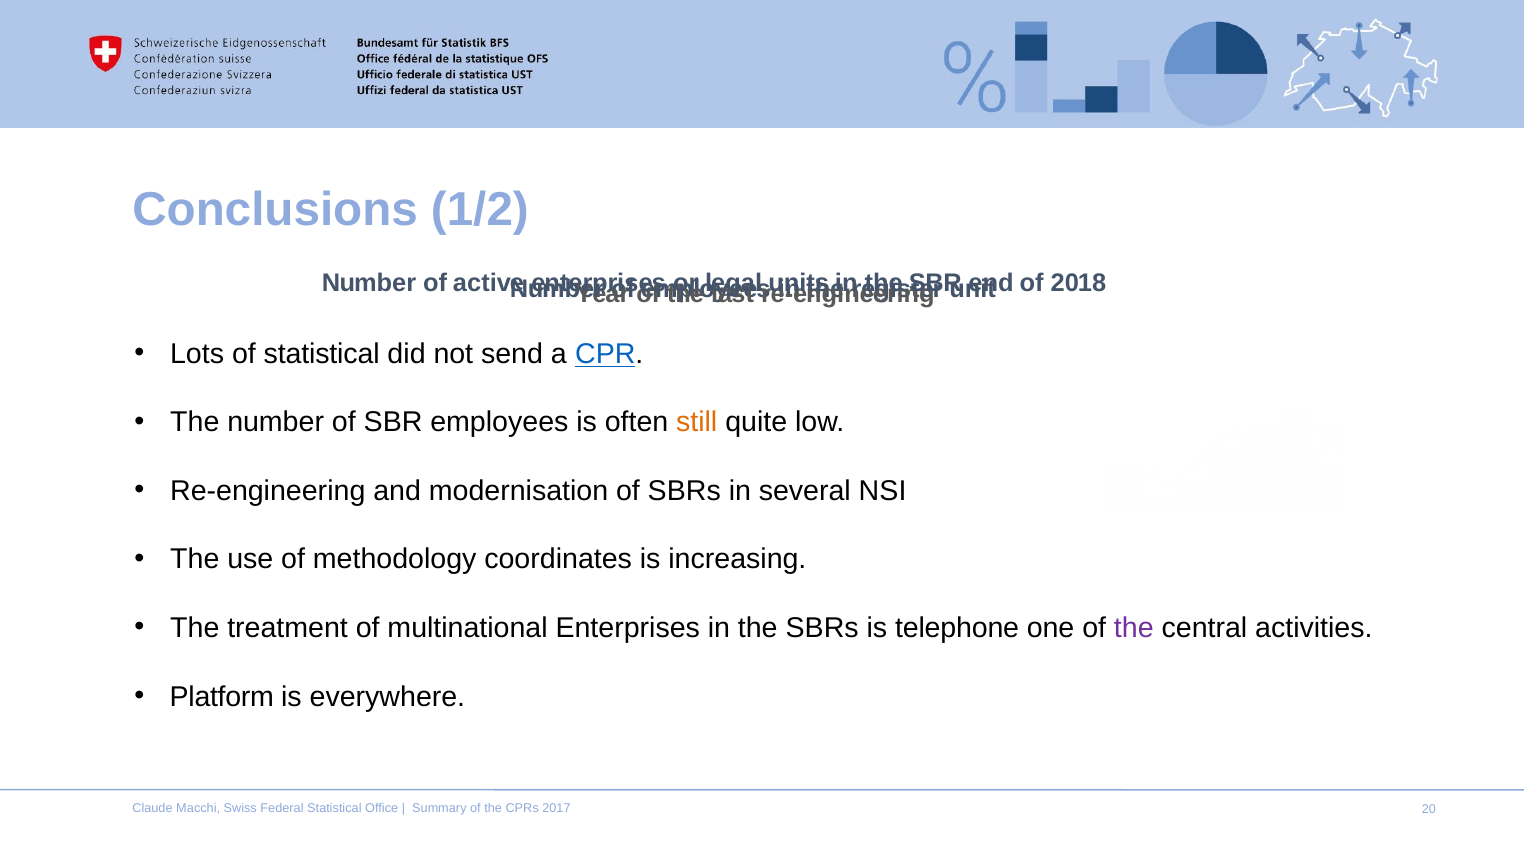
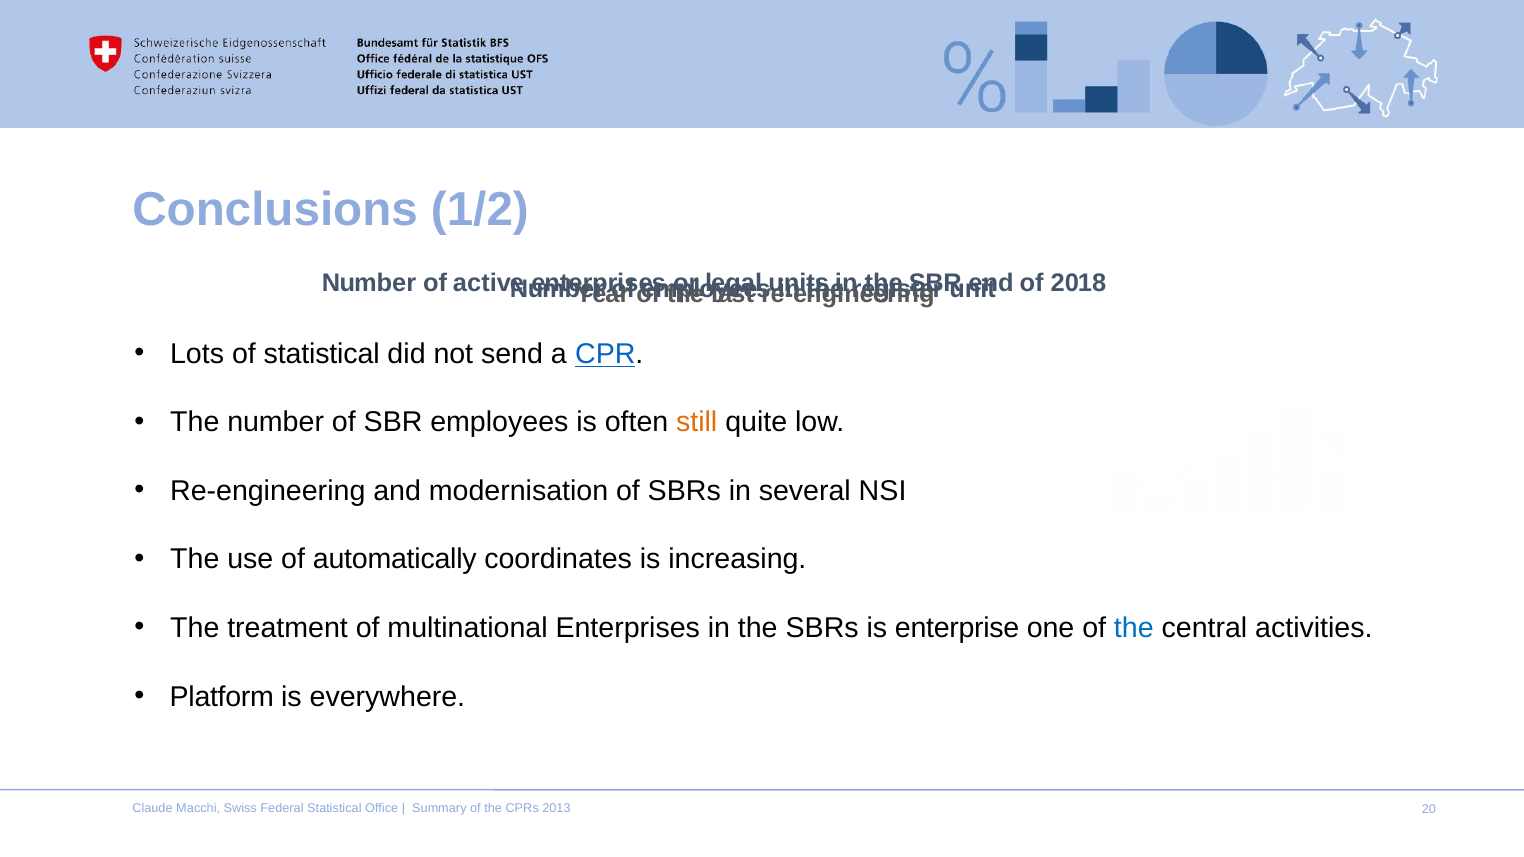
methodology: methodology -> automatically (395, 560)
telephone: telephone -> enterprise (957, 628)
the colour: purple -> blue (1134, 628)
2017: 2017 -> 2013 (556, 809)
